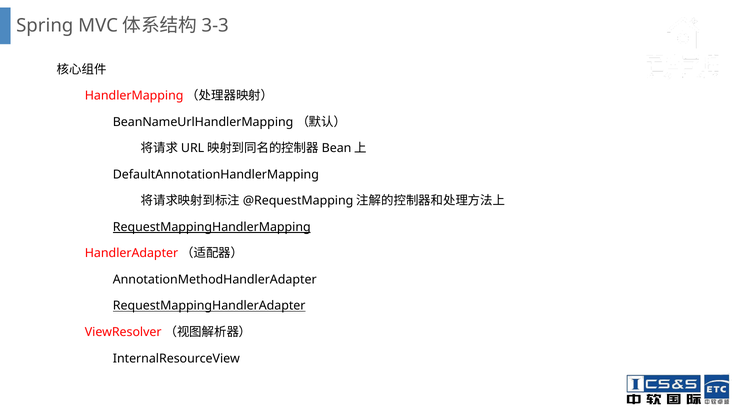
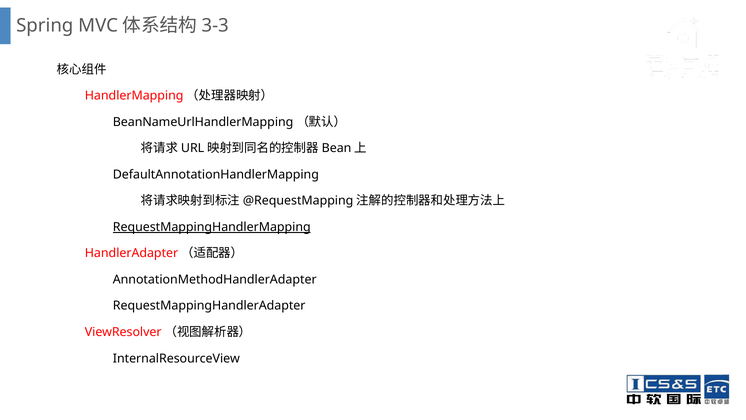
RequestMappingHandlerAdapter underline: present -> none (209, 306)
